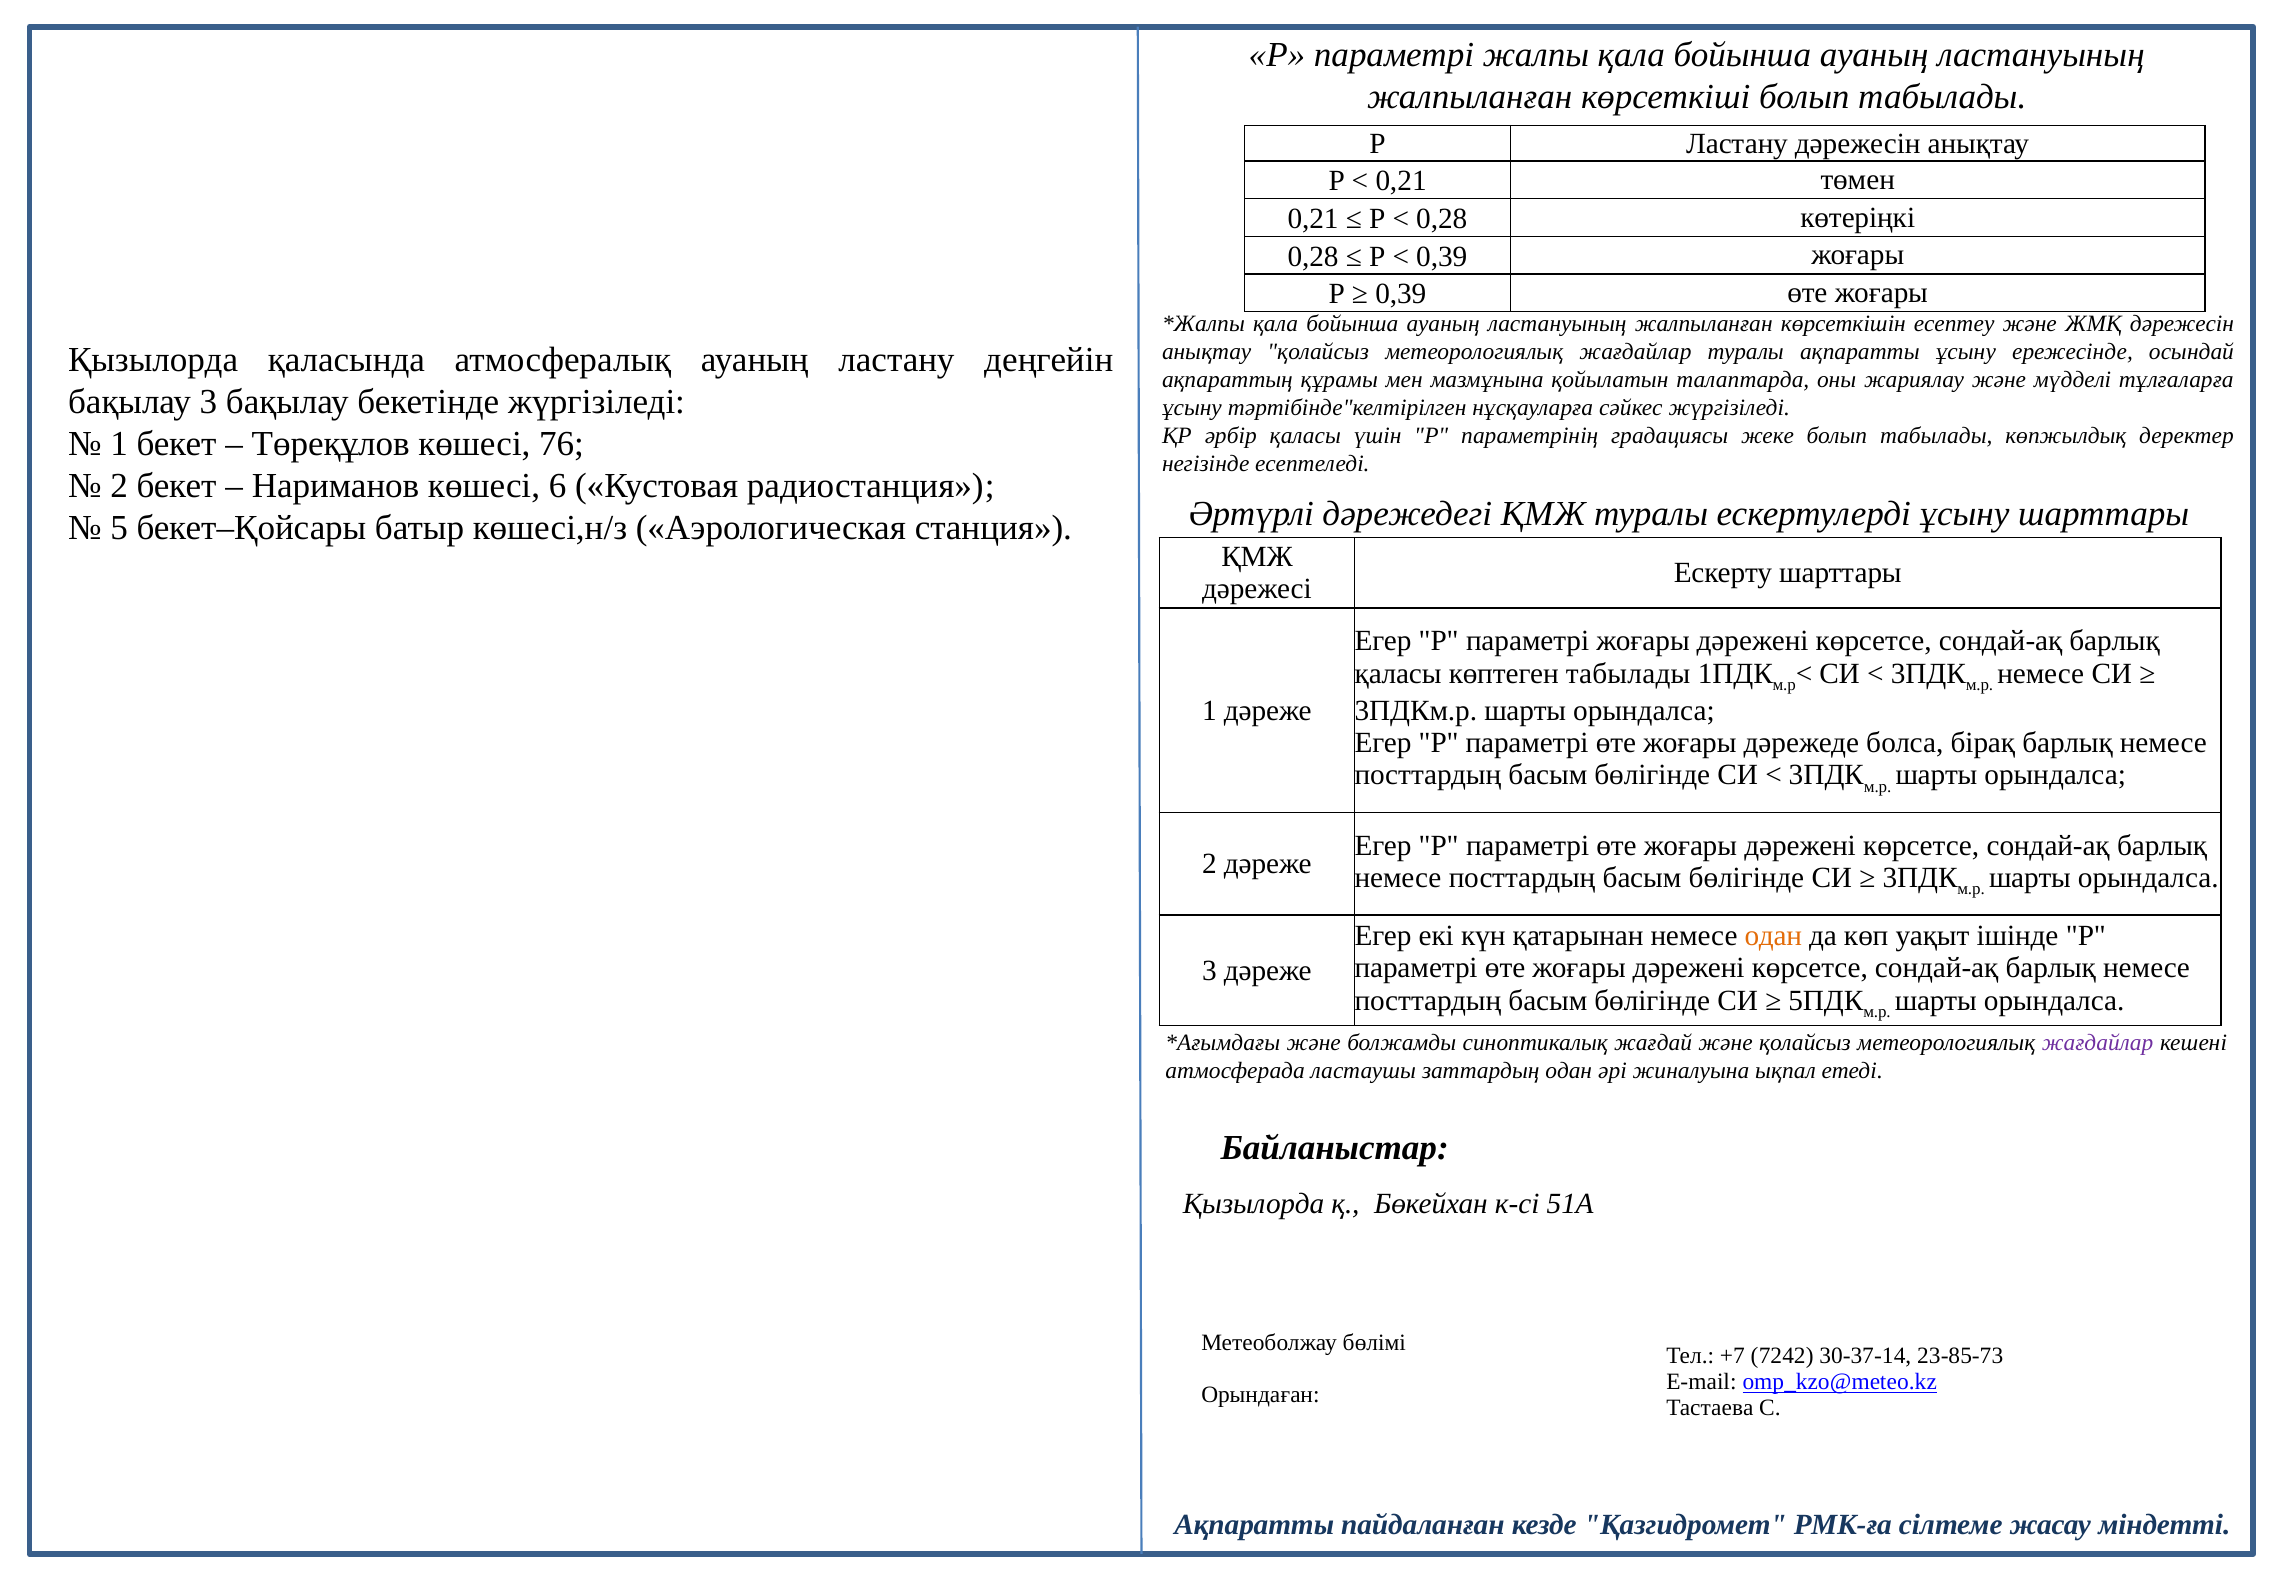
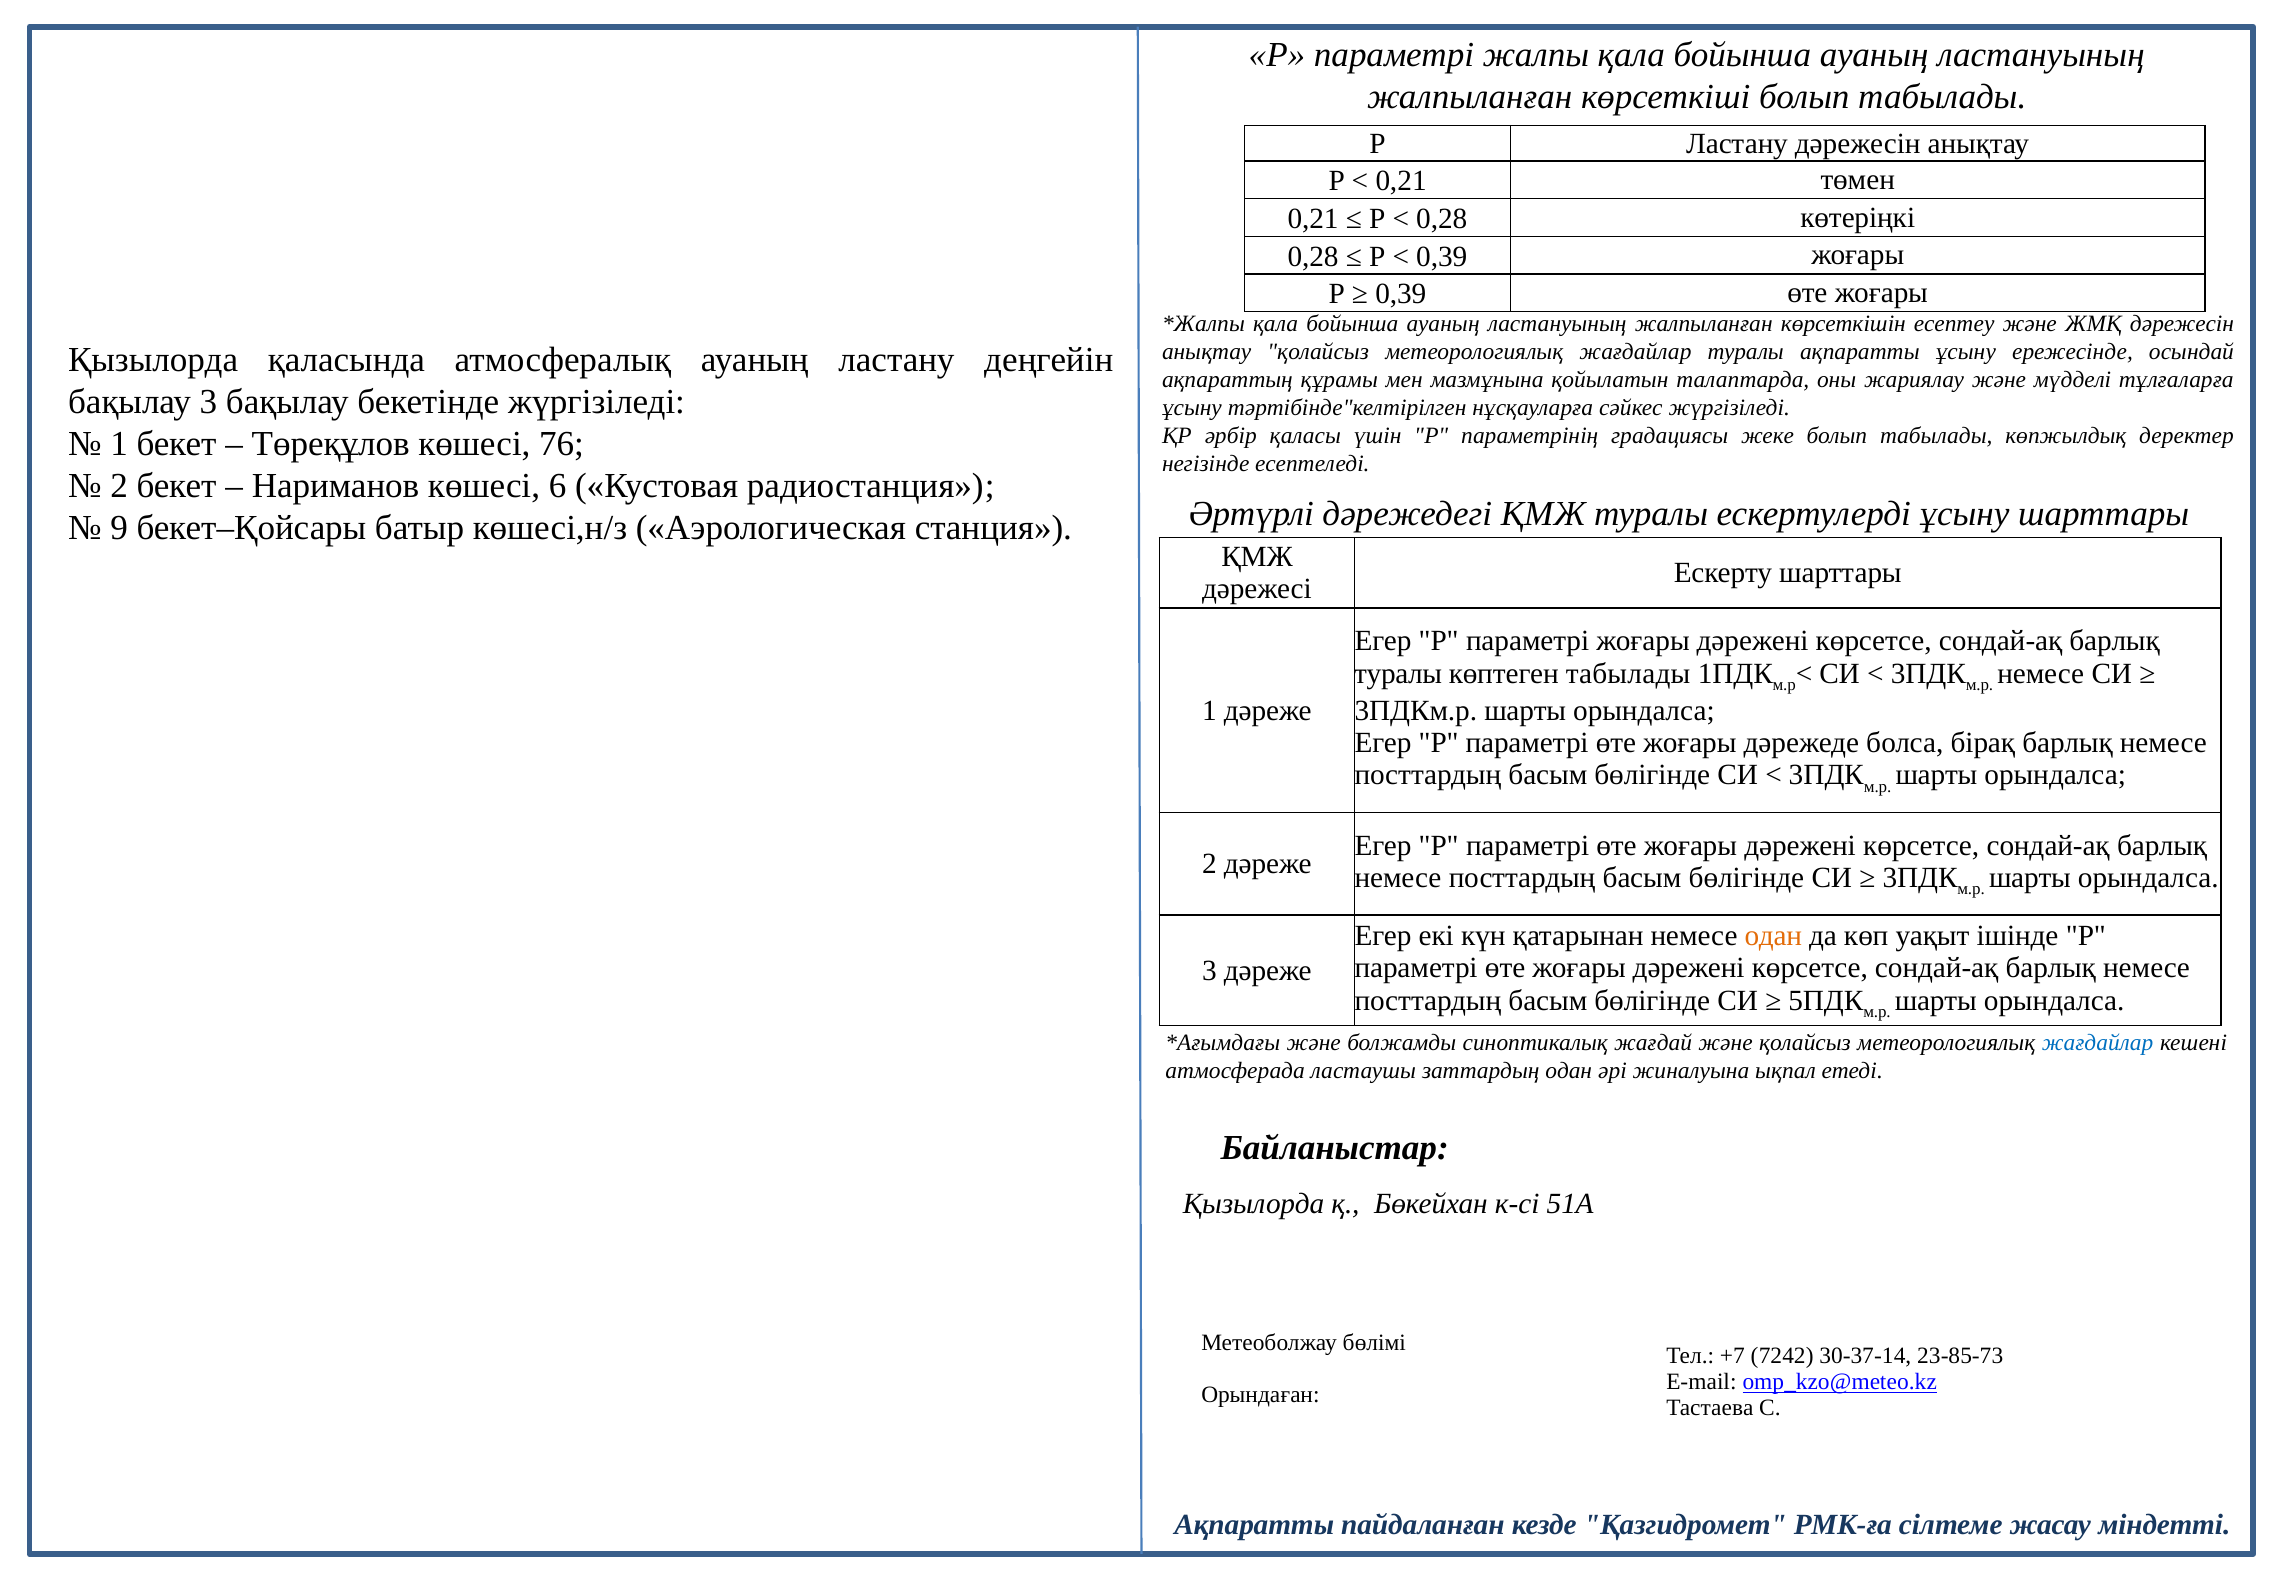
5: 5 -> 9 (119, 528)
қаласы: қаласы -> туралы (1398, 673)
жағдайлар colour: purple -> blue (2098, 1042)
